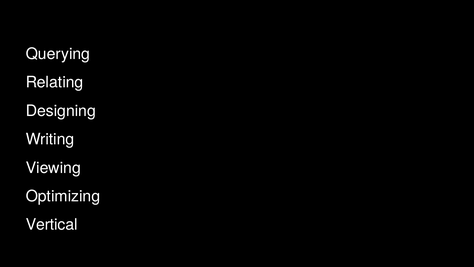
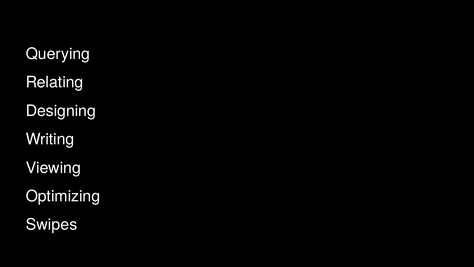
Vertical: Vertical -> Swipes (51, 224)
